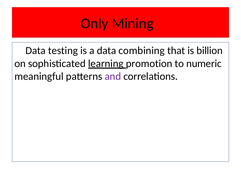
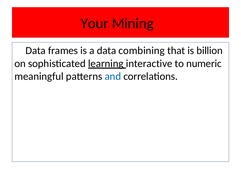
Only: Only -> Your (95, 23)
testing: testing -> frames (63, 51)
promotion: promotion -> interactive (149, 63)
and colour: purple -> blue (113, 76)
